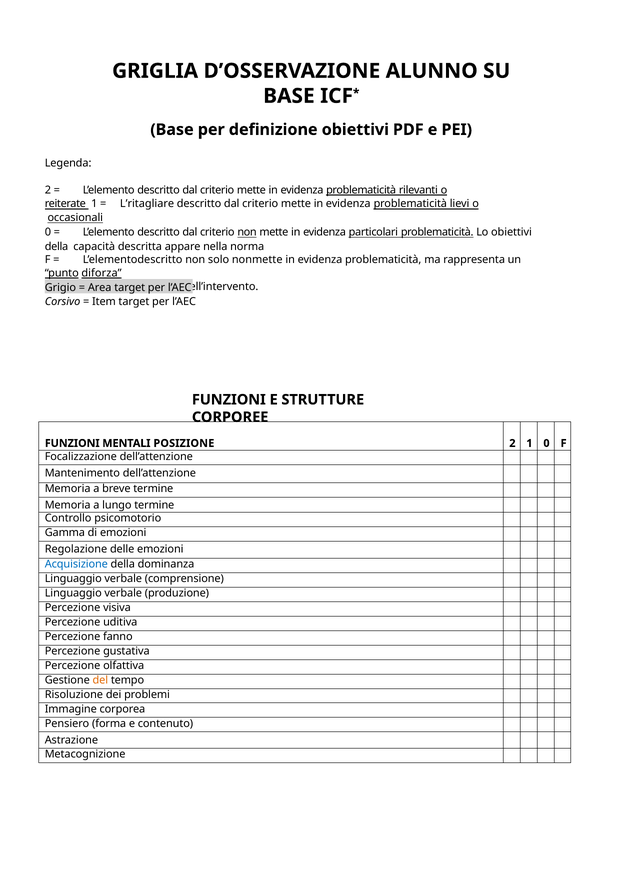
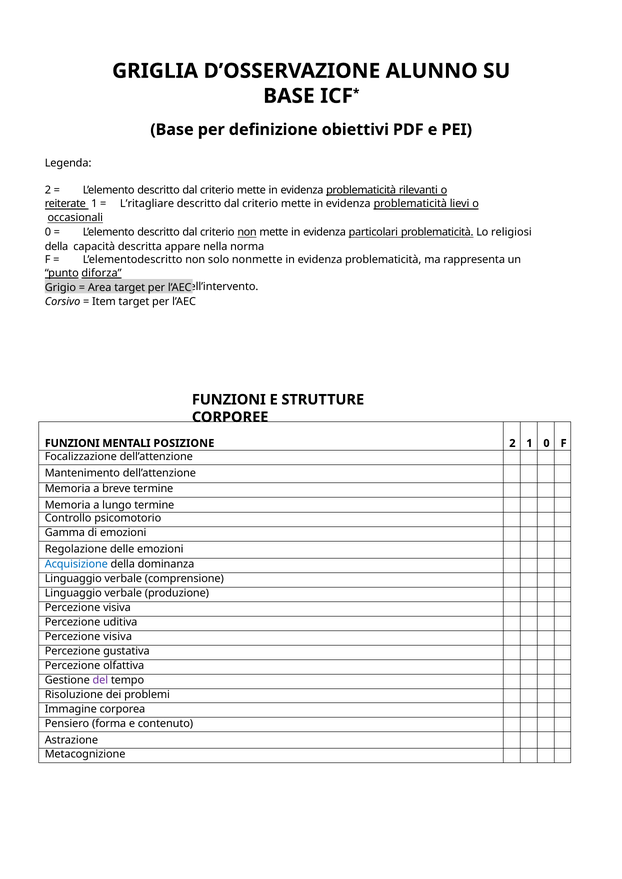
Lo obiettivi: obiettivi -> religiosi (511, 232)
fanno: fanno -> visiva (118, 637)
del colour: orange -> purple (100, 680)
